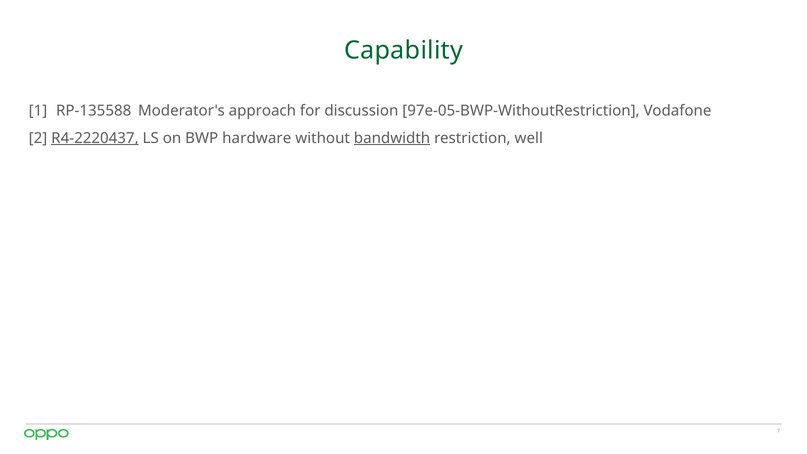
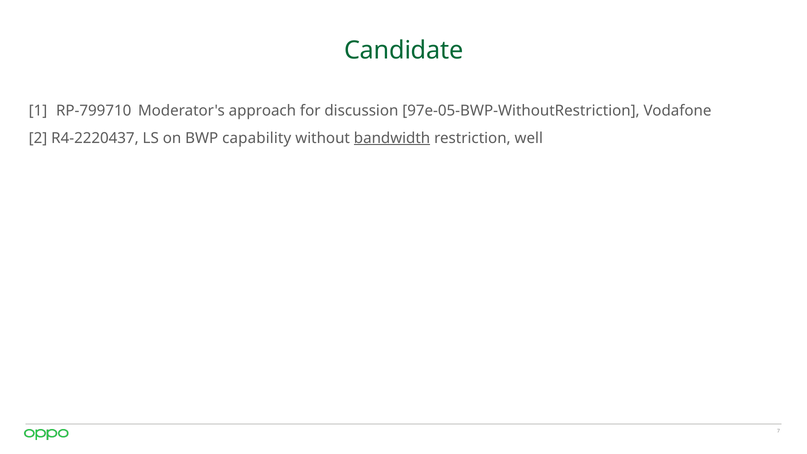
Capability: Capability -> Candidate (404, 51)
RP-135588: RP-135588 -> RP-799710 (94, 111)
R4-2220437 underline: present -> none (95, 138)
hardware: hardware -> capability (257, 138)
